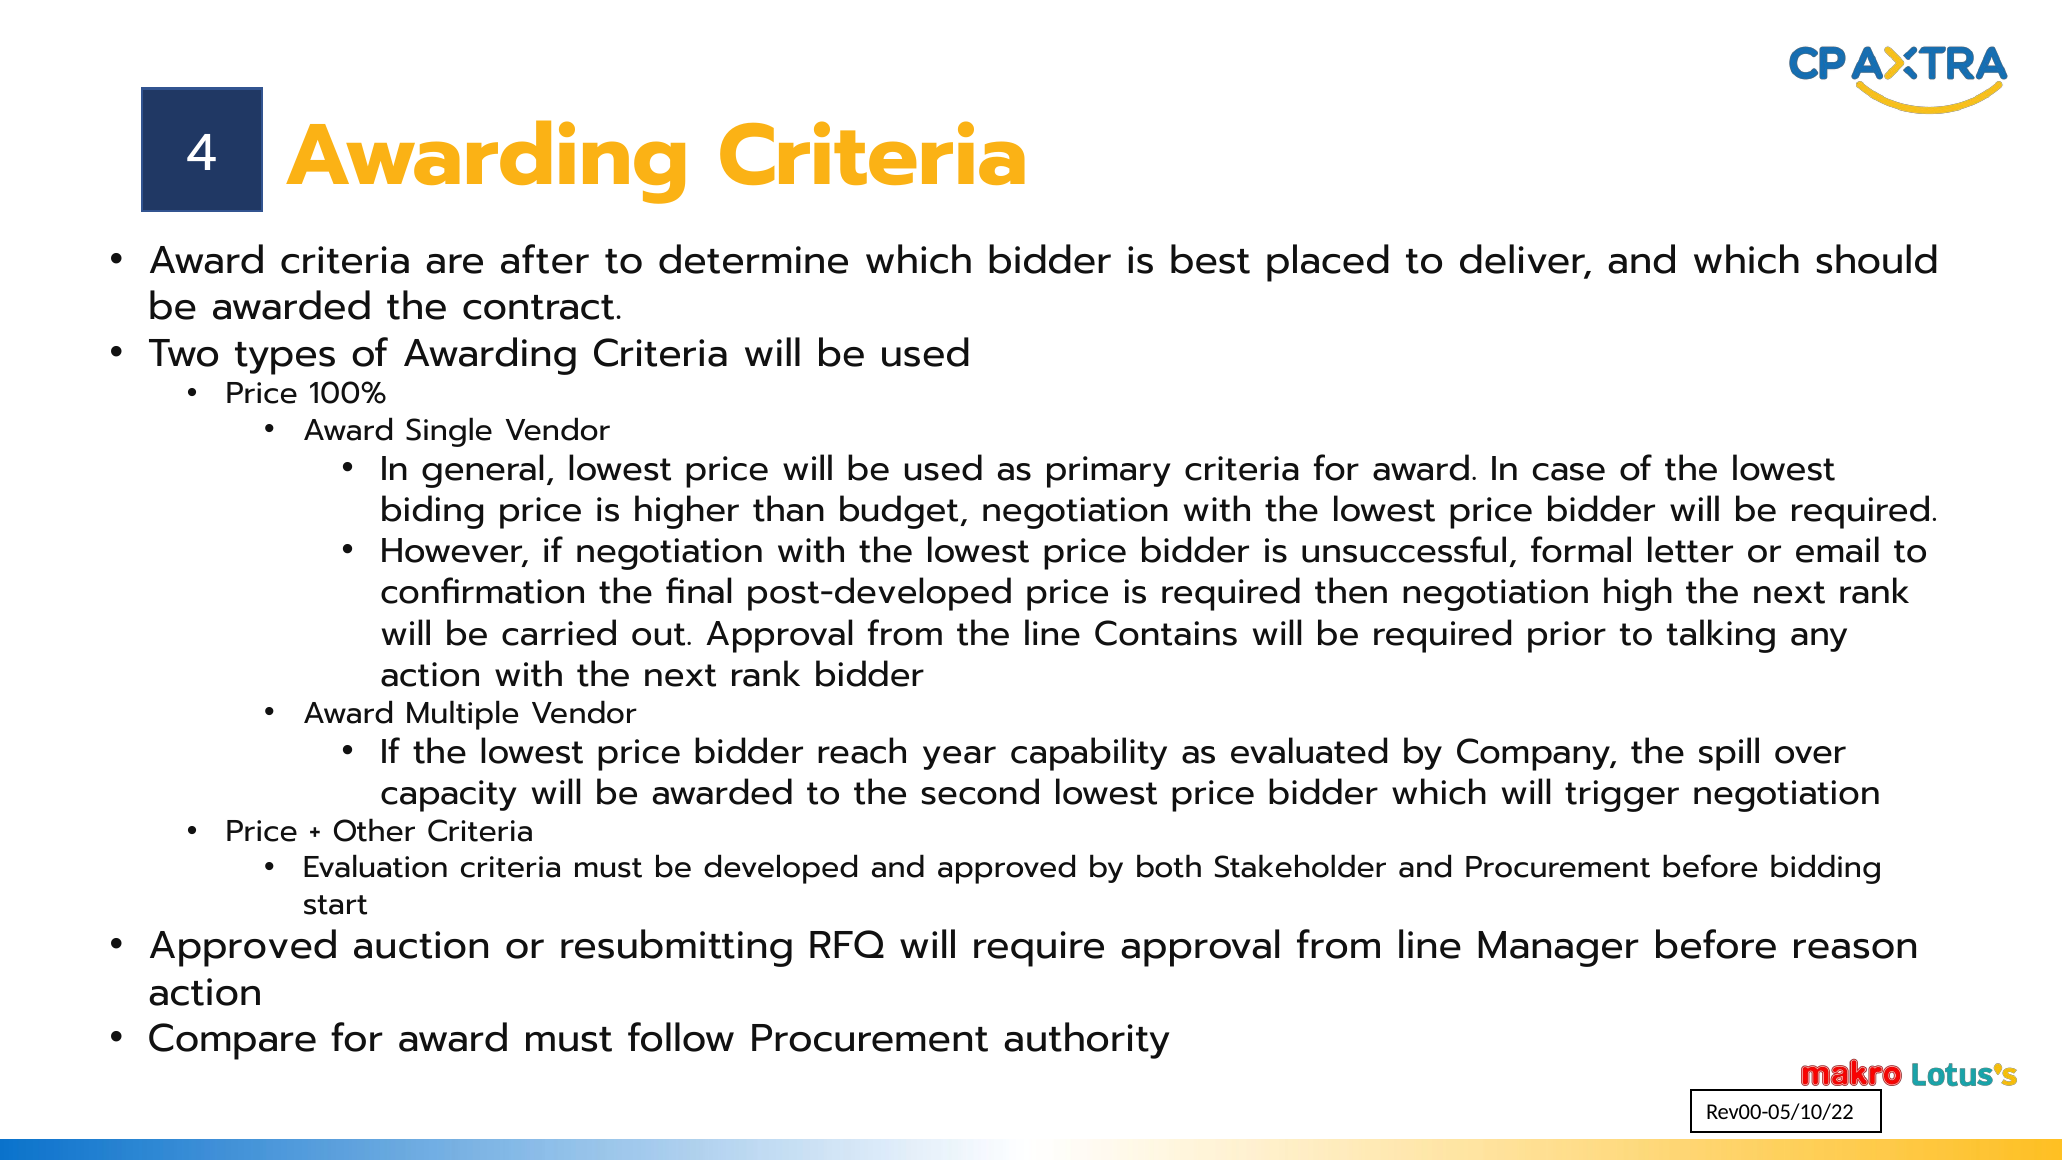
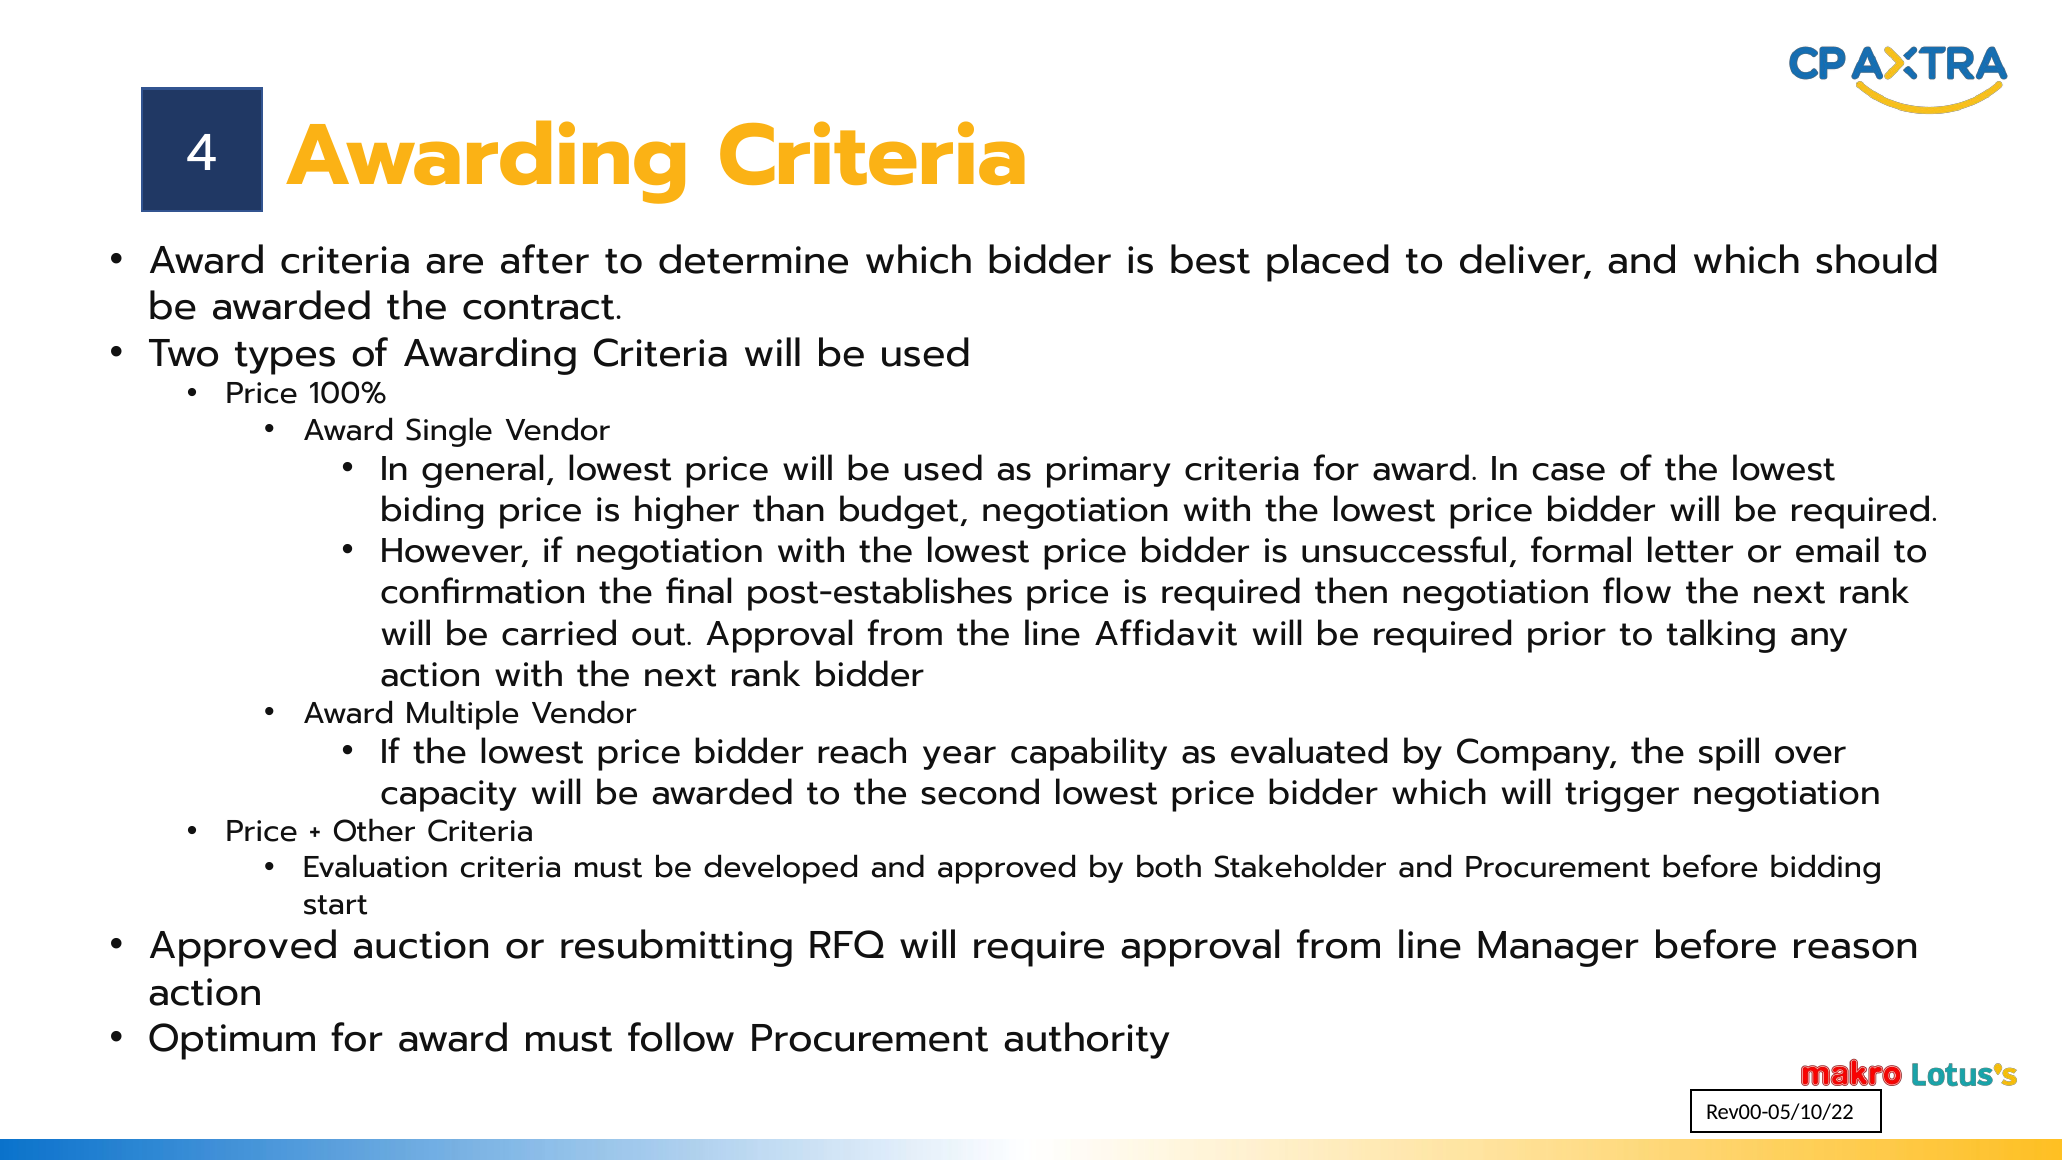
post-developed: post-developed -> post-establishes (880, 593)
high: high -> flow (1638, 593)
Contains: Contains -> Affidavit (1166, 634)
Compare: Compare -> Optimum (233, 1039)
